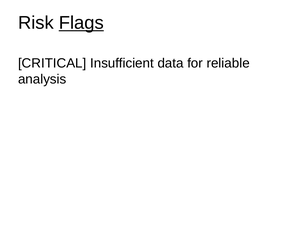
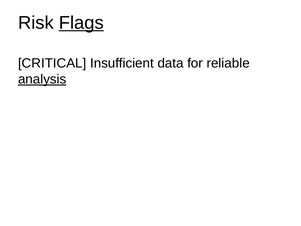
analysis underline: none -> present (42, 79)
